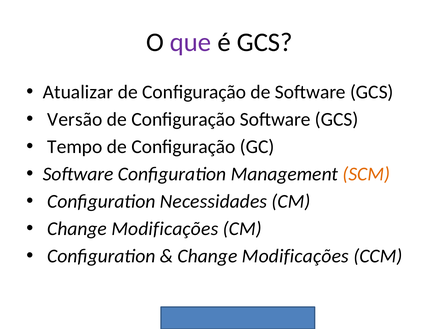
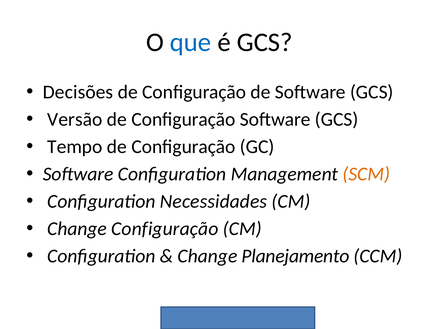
que colour: purple -> blue (191, 42)
Atualizar: Atualizar -> Decisões (78, 92)
Modificações: Modificações -> Configuração (165, 229)
Modificações: Modificações -> Planejamento (296, 256)
